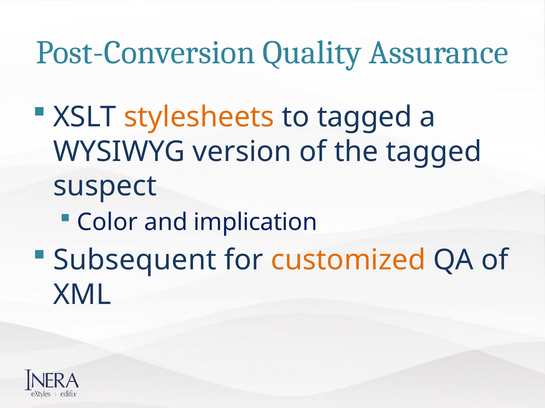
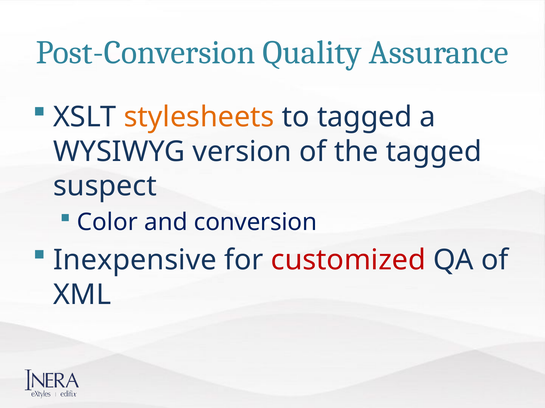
implication: implication -> conversion (255, 223)
Subsequent: Subsequent -> Inexpensive (135, 261)
customized colour: orange -> red (348, 261)
